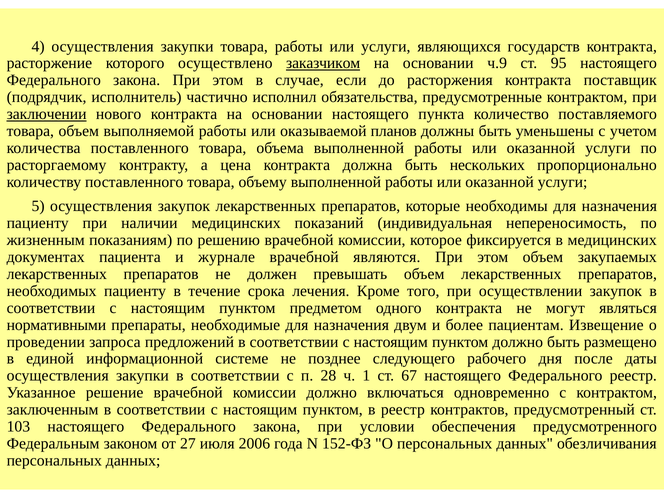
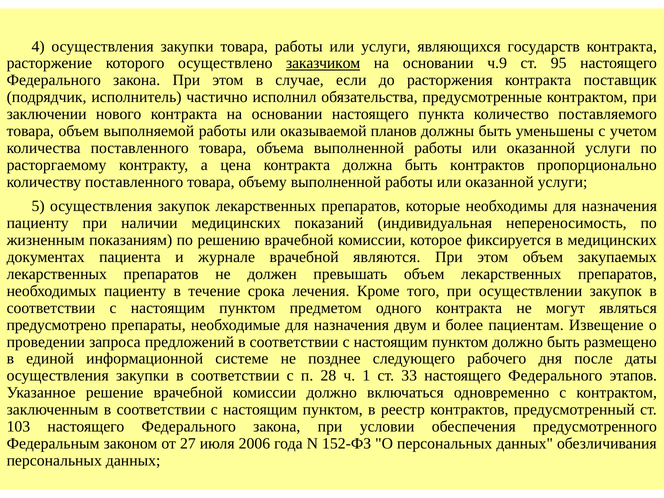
заключении underline: present -> none (47, 114)
быть нескольких: нескольких -> контрактов (487, 165)
нормативными: нормативными -> предусмотрено (56, 325)
67: 67 -> 33 (409, 376)
Федерального реестр: реестр -> этапов (633, 376)
